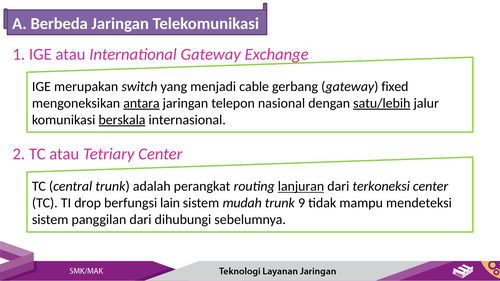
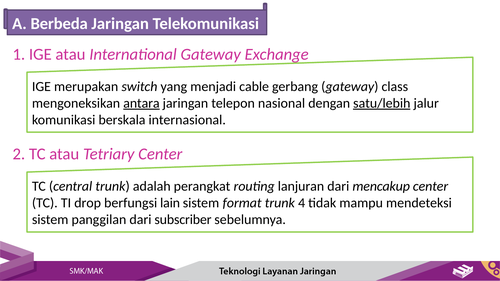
fixed: fixed -> class (395, 87)
berskala underline: present -> none (122, 120)
lanjuran underline: present -> none (301, 187)
terkoneksi: terkoneksi -> mencakup (381, 187)
mudah: mudah -> format (242, 203)
9: 9 -> 4 (302, 203)
dihubungi: dihubungi -> subscriber (183, 220)
